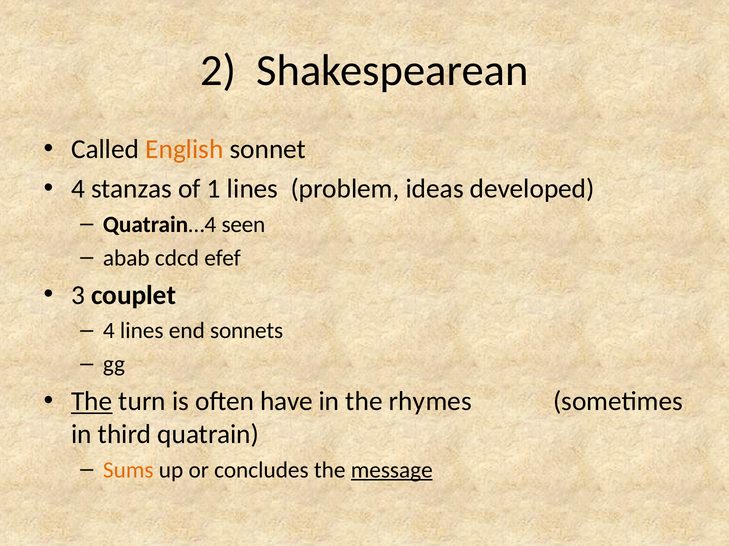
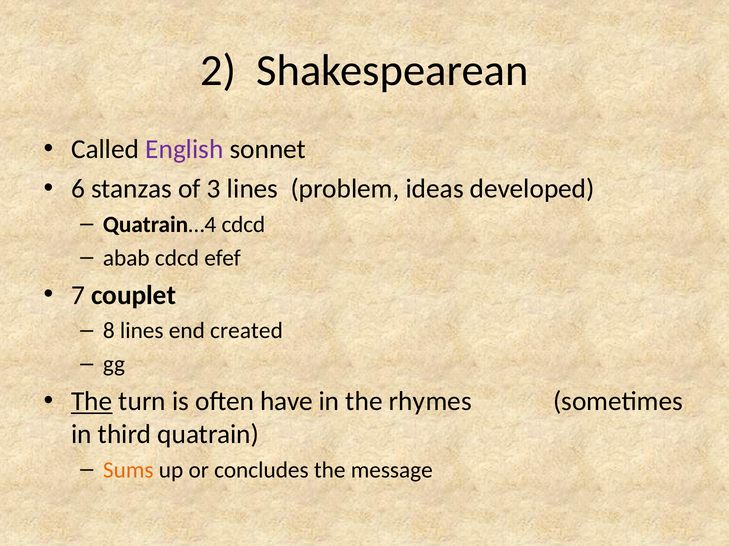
English colour: orange -> purple (184, 150)
4: 4 -> 6 (78, 189)
1: 1 -> 3 (214, 189)
Quatrain…4 seen: seen -> cdcd (243, 225)
3: 3 -> 7 (78, 295)
4: 4 -> 8 (109, 331)
sonnets: sonnets -> created (246, 331)
message underline: present -> none (392, 471)
